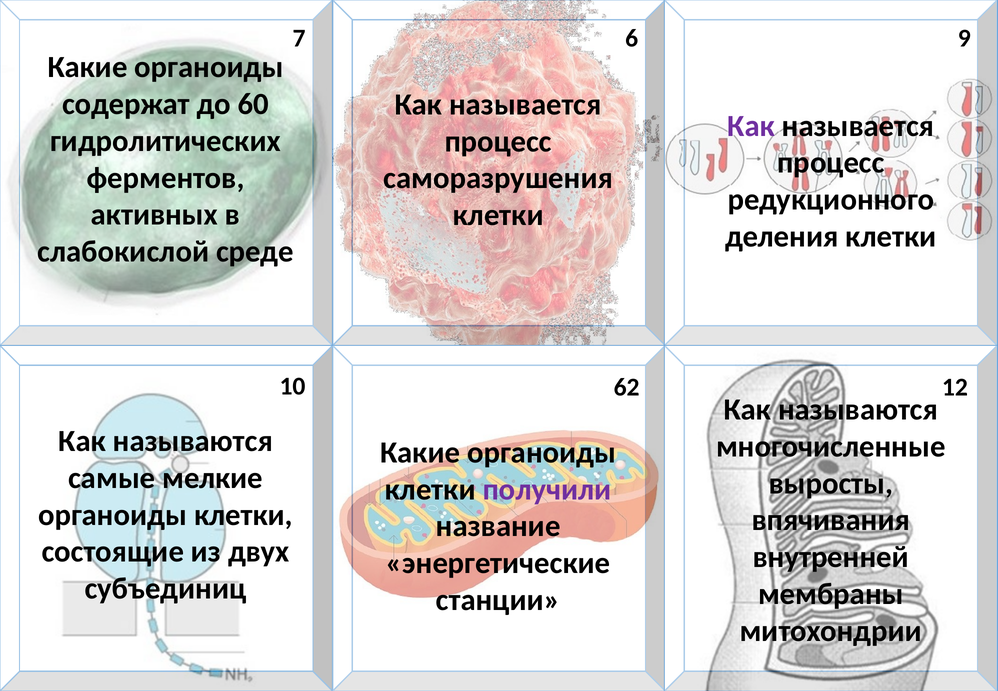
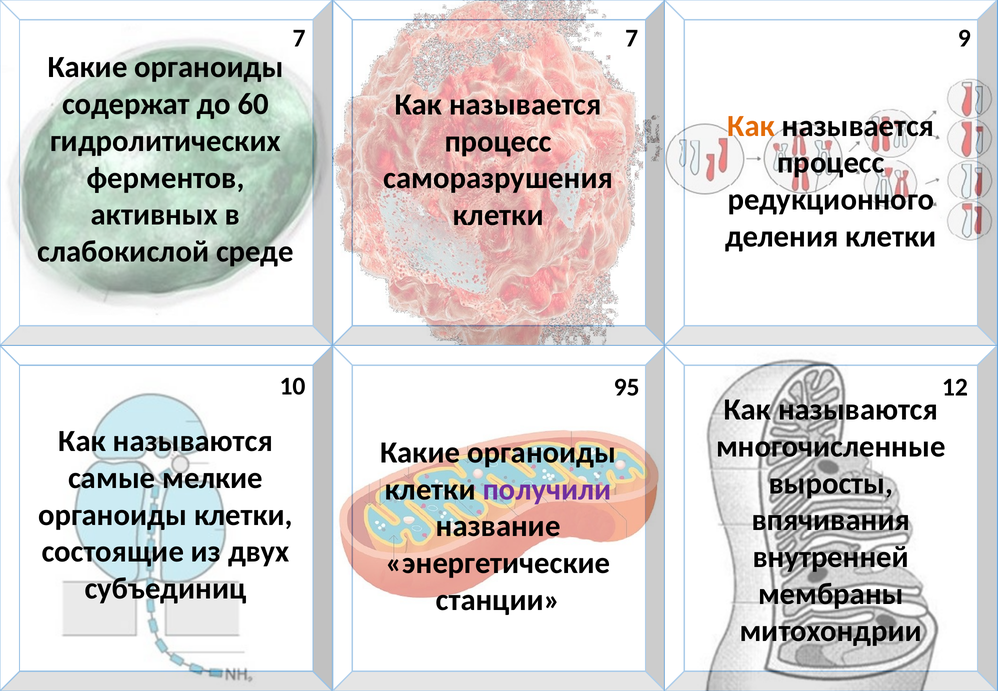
7 6: 6 -> 7 (632, 38)
Как colour: purple -> orange (751, 126)
62: 62 -> 95 (627, 387)
